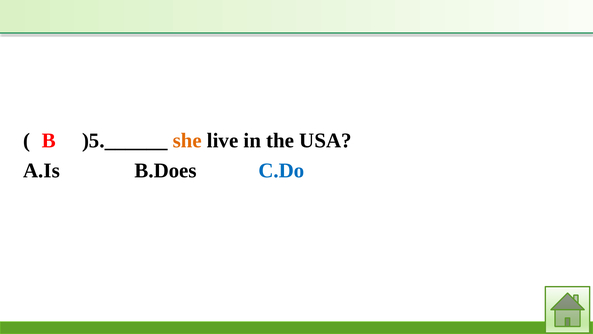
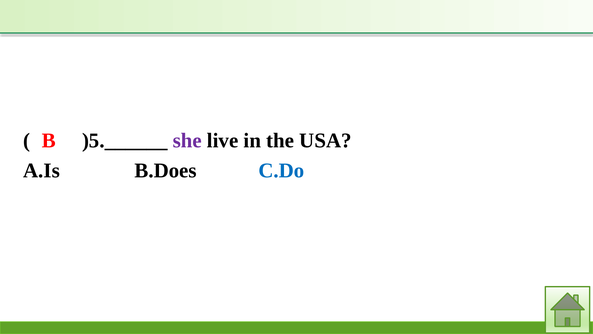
she colour: orange -> purple (187, 140)
